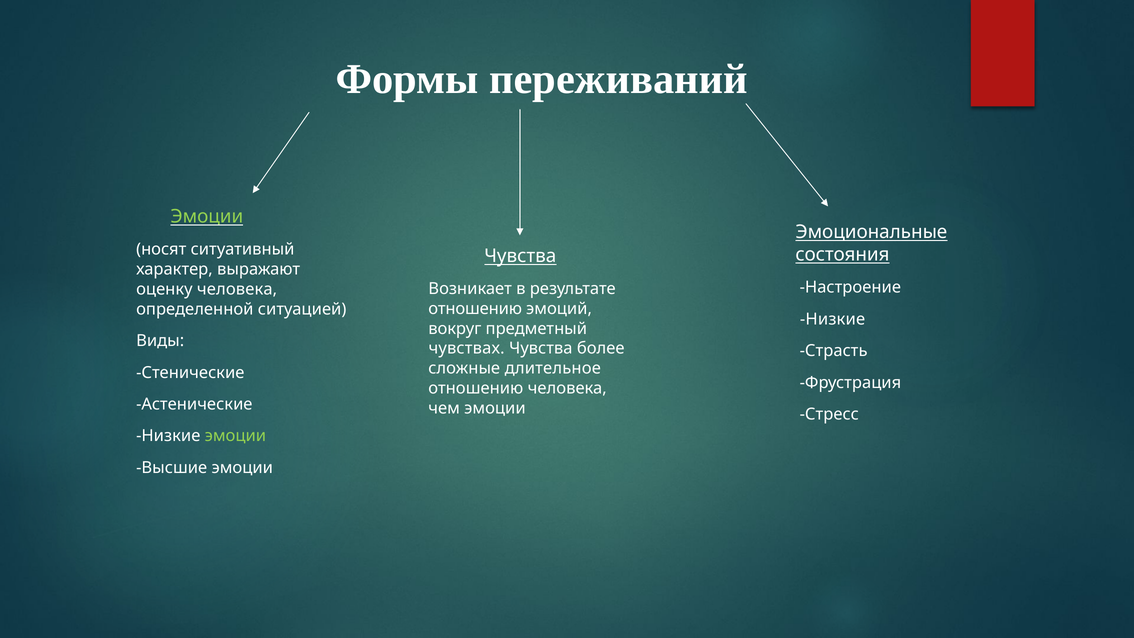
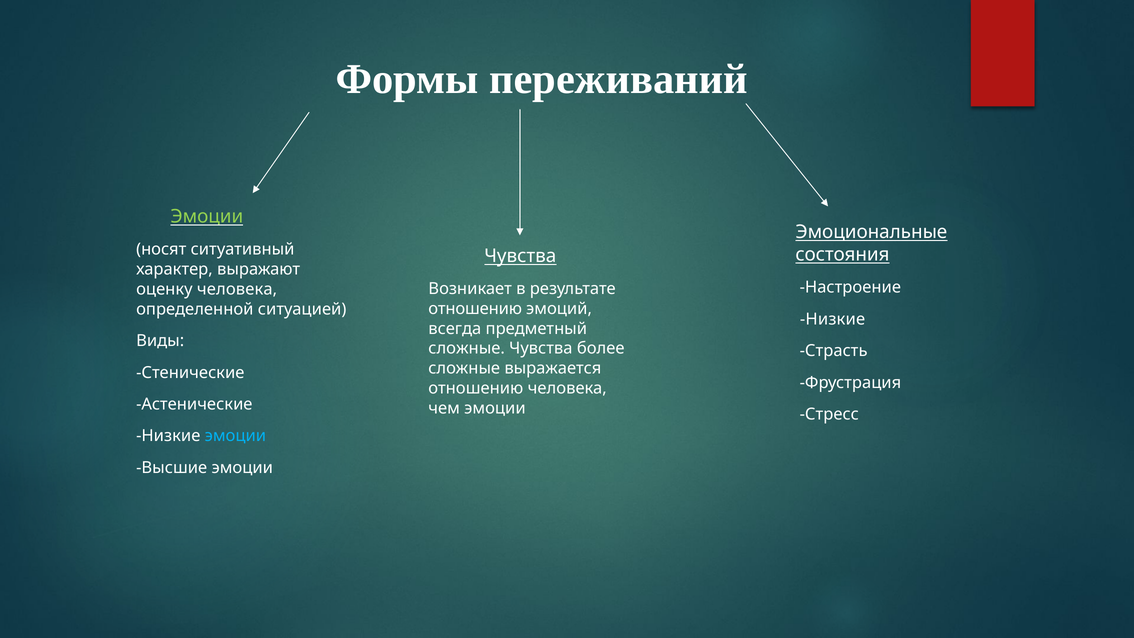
вокруг: вокруг -> всегда (455, 328)
чувствах: чувствах -> сложные (467, 348)
длительное: длительное -> выражается (553, 368)
эмоции colour: light green -> light blue (235, 436)
